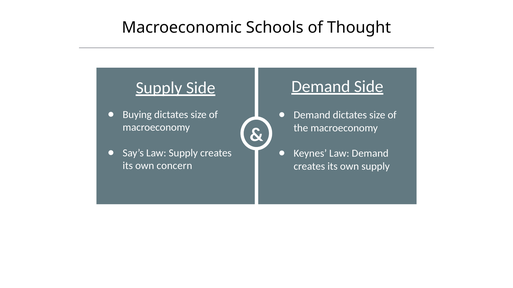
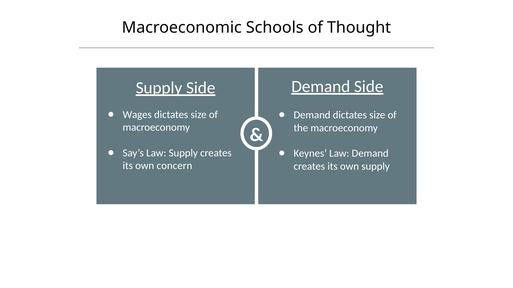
Buying: Buying -> Wages (137, 115)
